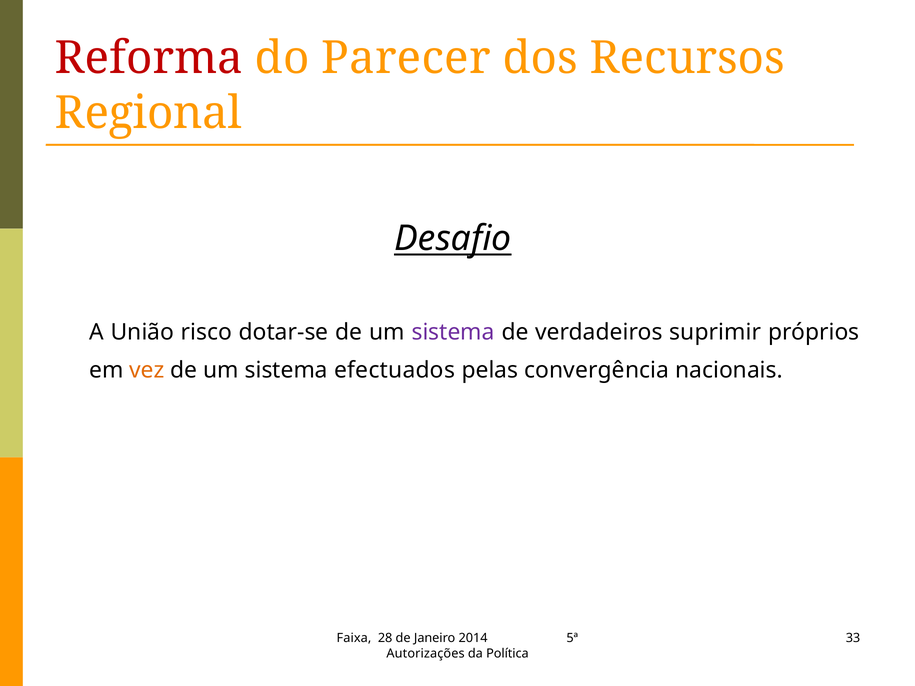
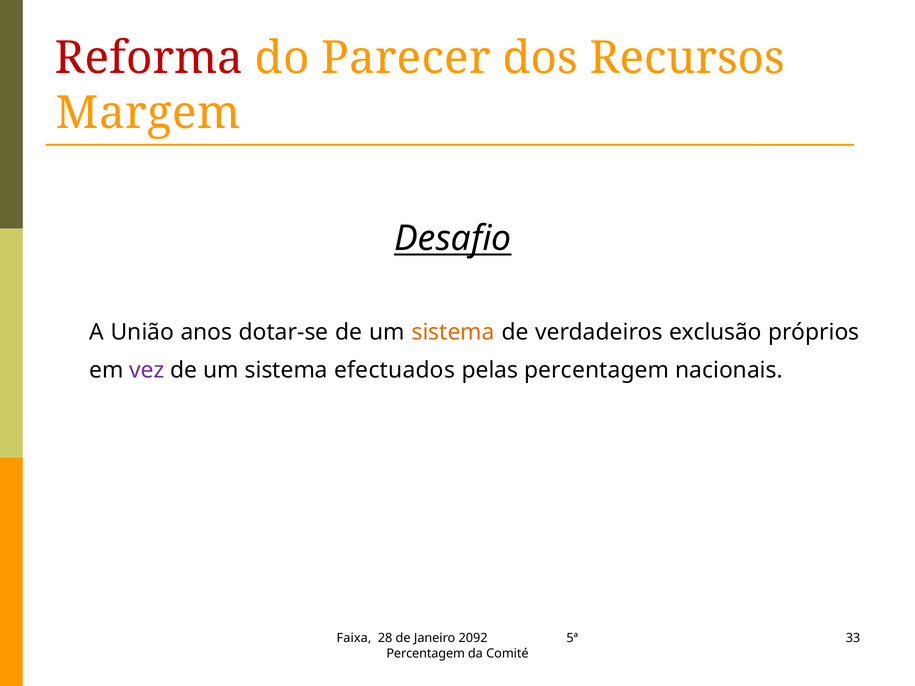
Regional: Regional -> Margem (148, 113)
risco: risco -> anos (206, 332)
sistema colour: purple -> orange (453, 332)
suprimir: suprimir -> exclusão (715, 332)
vez colour: orange -> purple (147, 370)
pelas convergência: convergência -> percentagem (597, 370)
2014: 2014 -> 2092 (473, 638)
Autorizações: Autorizações -> Percentagem (426, 654)
Política: Política -> Comité (507, 654)
